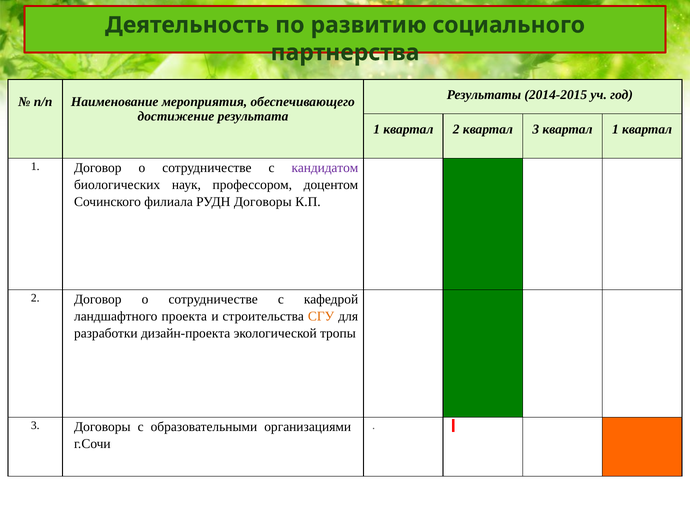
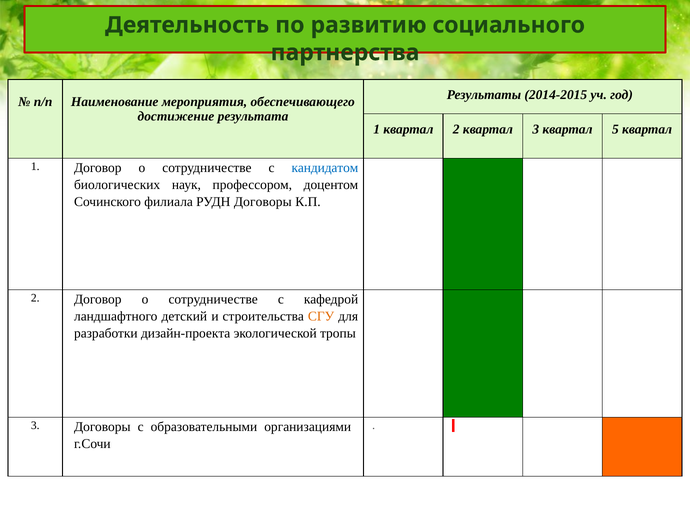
3 квартал 1: 1 -> 5 (615, 130)
кандидатом colour: purple -> blue (325, 168)
проекта: проекта -> детский (184, 317)
